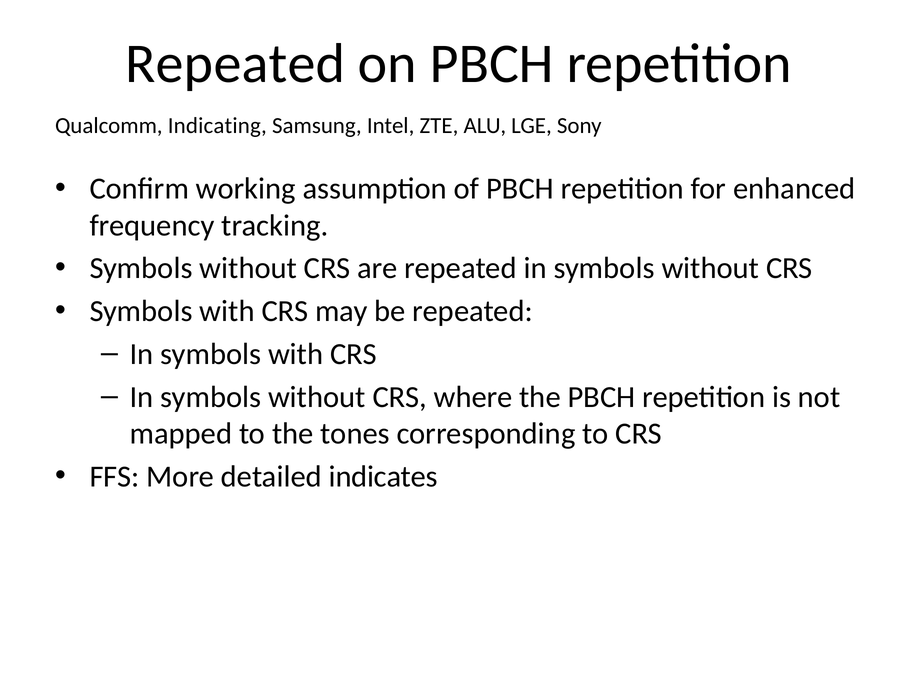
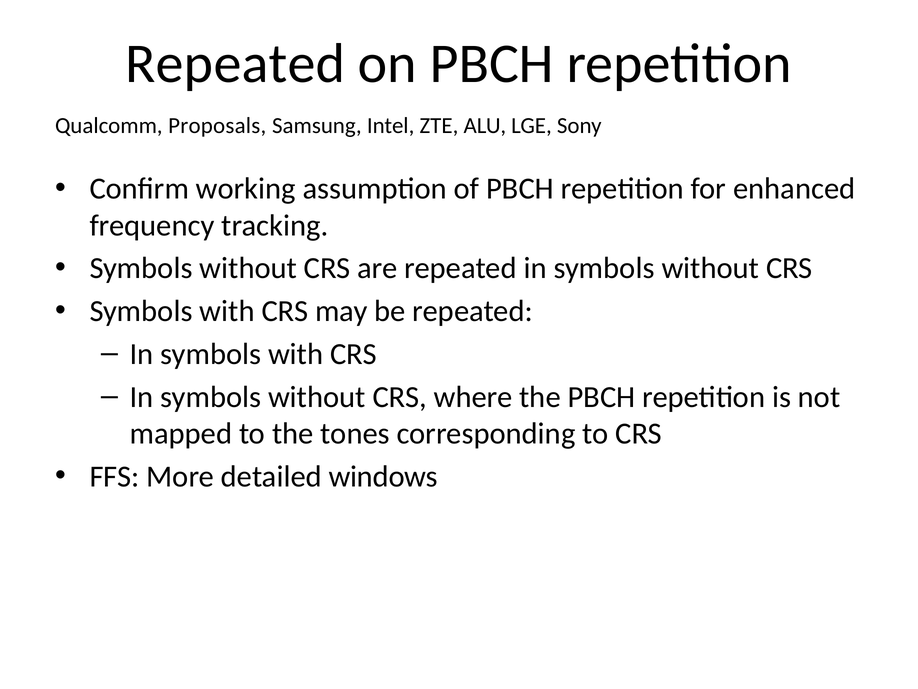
Indicating: Indicating -> Proposals (217, 126)
indicates: indicates -> windows (383, 476)
